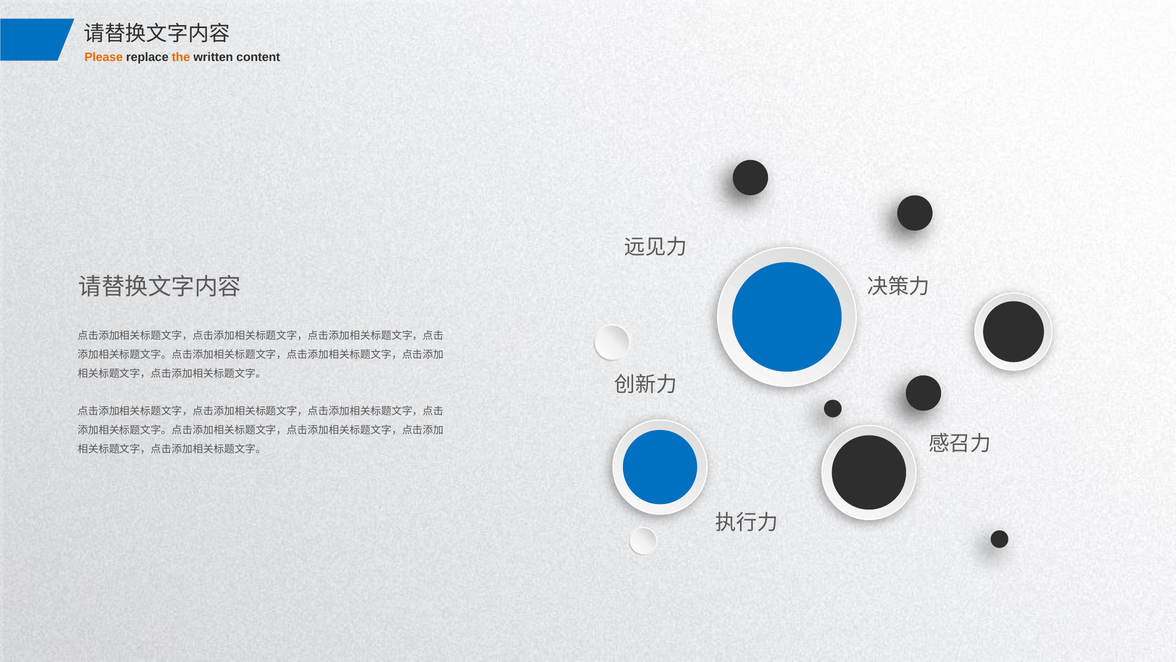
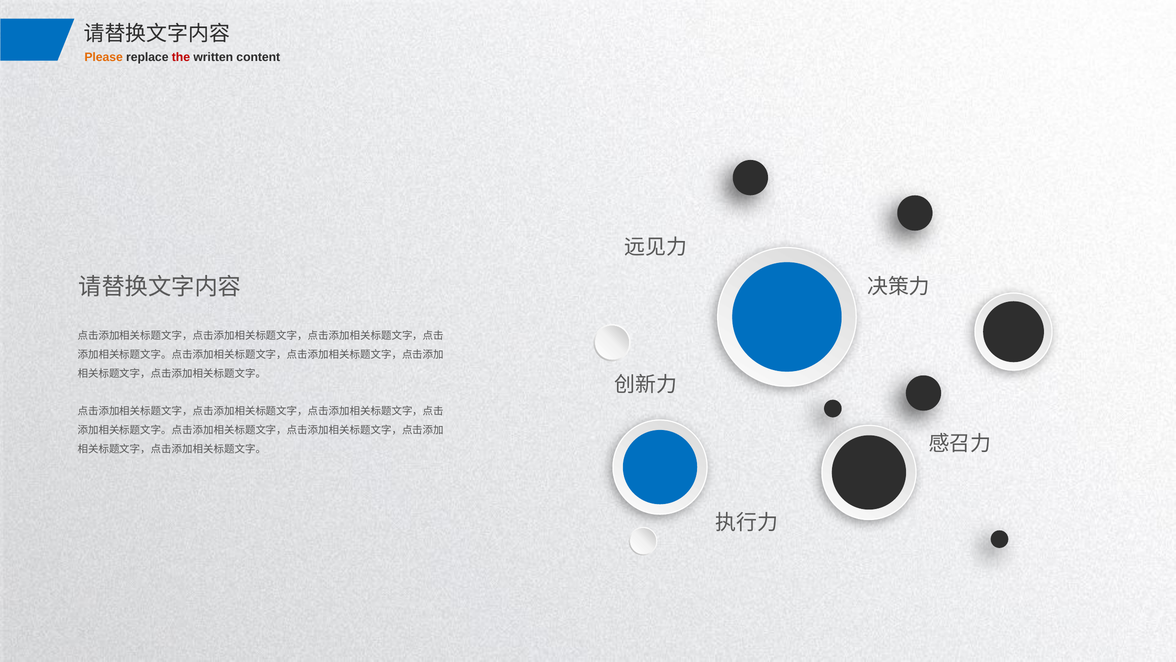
the colour: orange -> red (181, 57)
